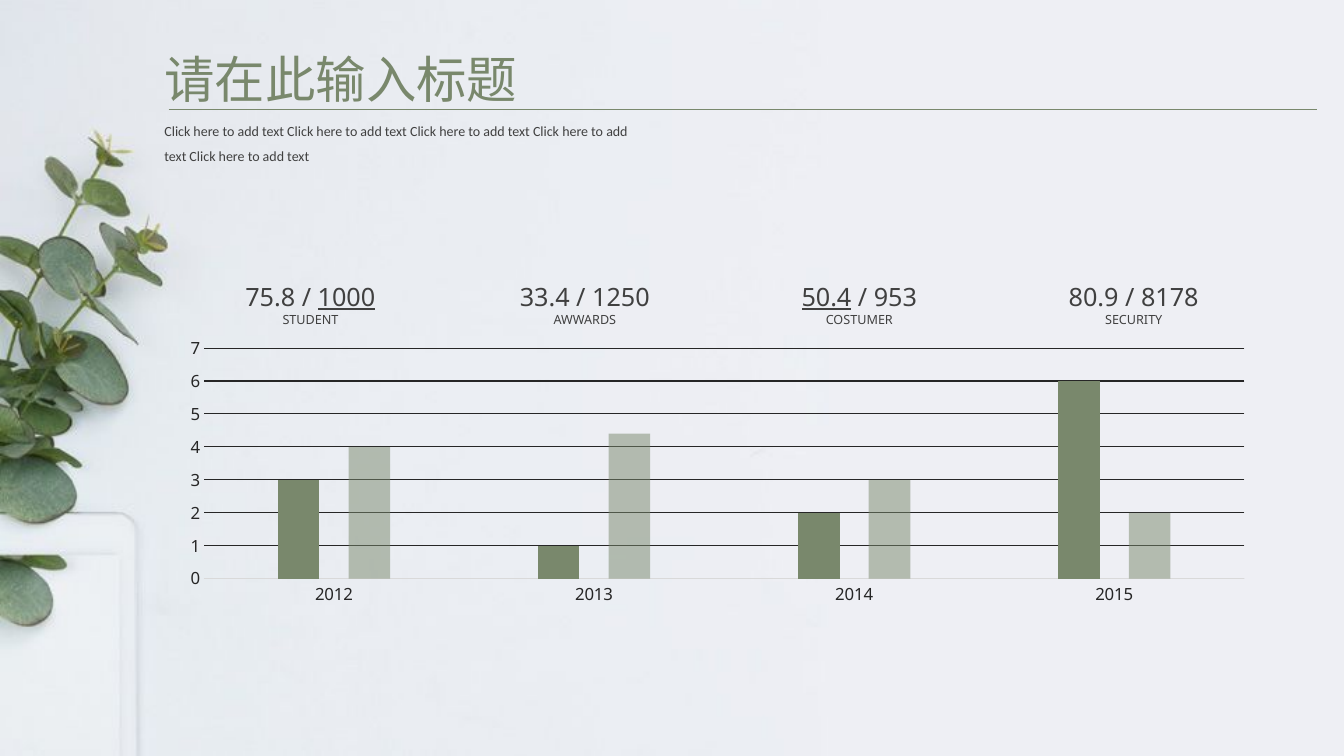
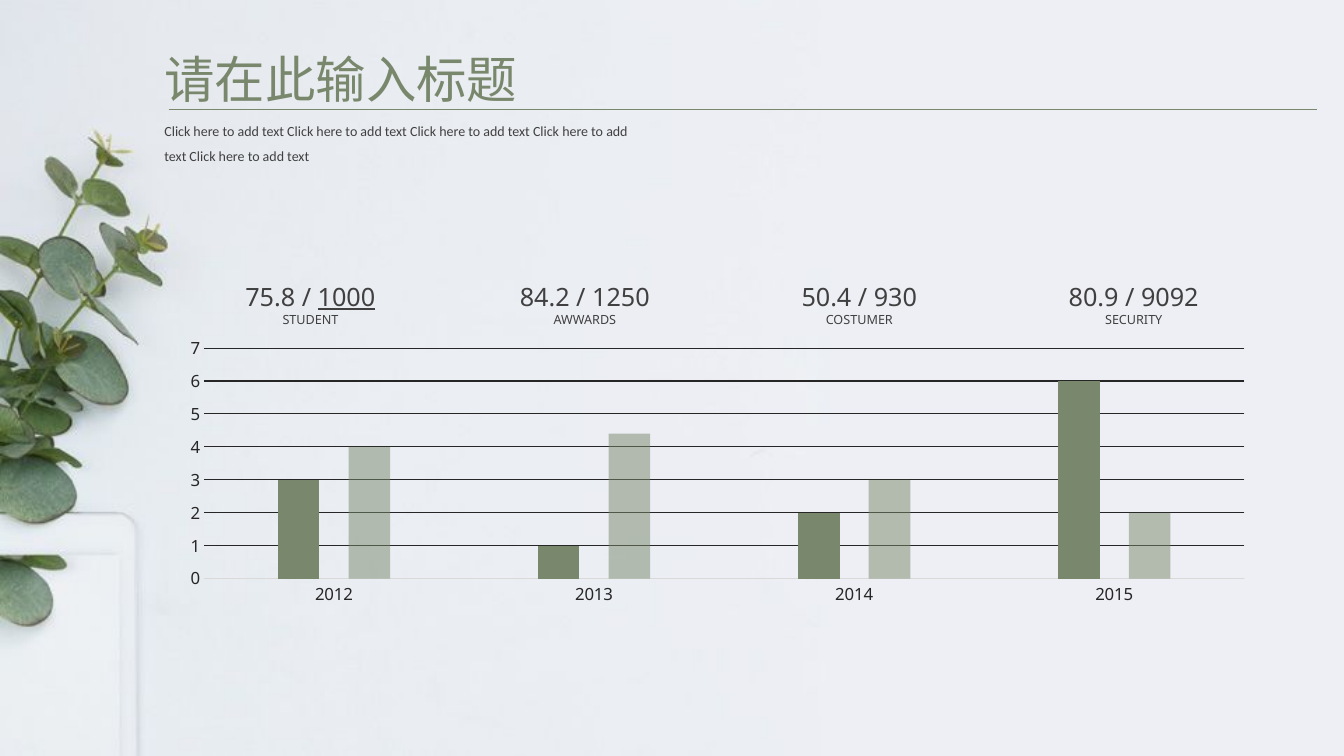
33.4: 33.4 -> 84.2 (545, 298)
50.4 underline: present -> none (826, 298)
953: 953 -> 930 (895, 298)
8178: 8178 -> 9092 (1170, 298)
